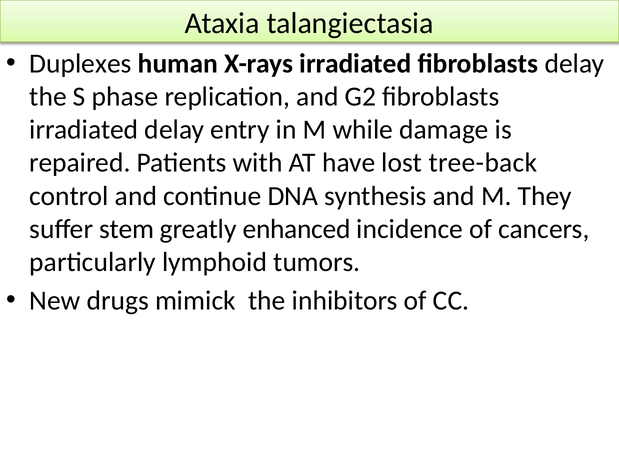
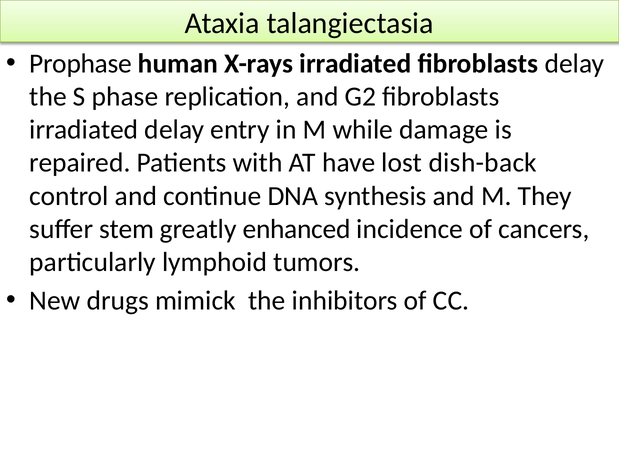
Duplexes: Duplexes -> Prophase (81, 64)
tree-back: tree-back -> dish-back (483, 163)
